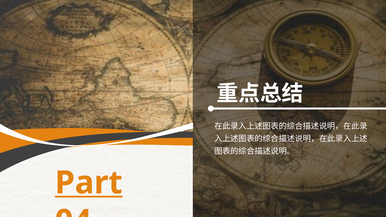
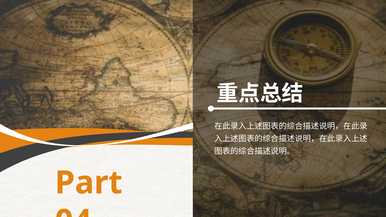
Part underline: present -> none (89, 183)
